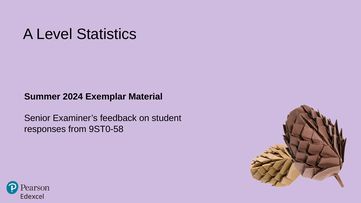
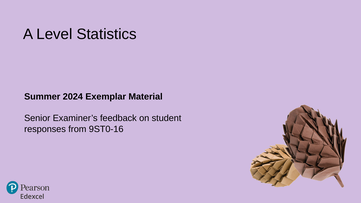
9ST0-58: 9ST0-58 -> 9ST0-16 (106, 129)
